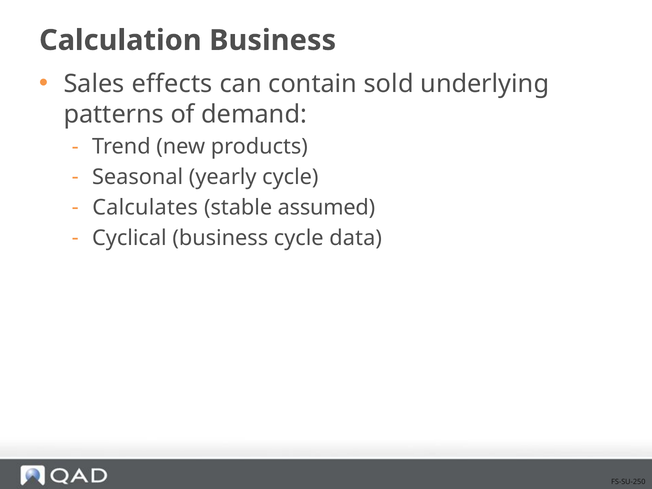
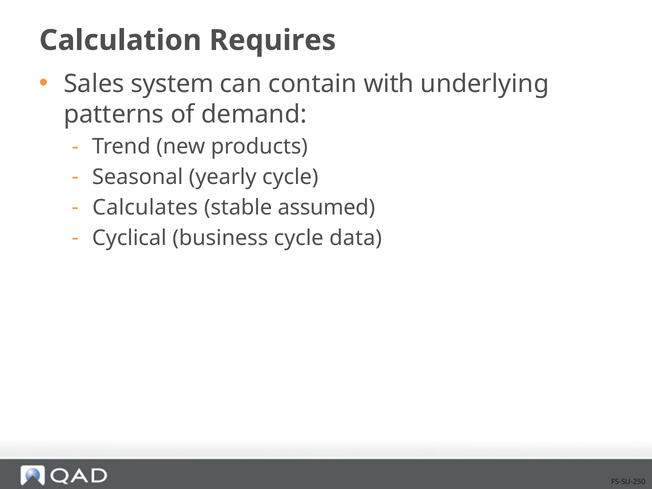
Calculation Business: Business -> Requires (273, 40)
effects: effects -> system (172, 84)
sold: sold -> with (389, 84)
